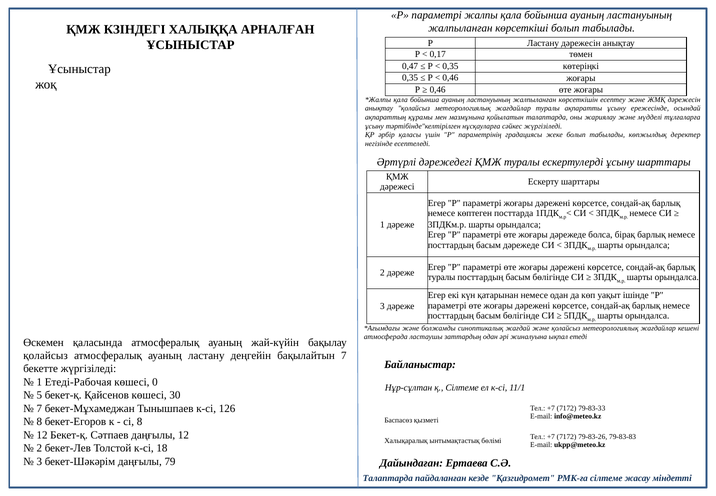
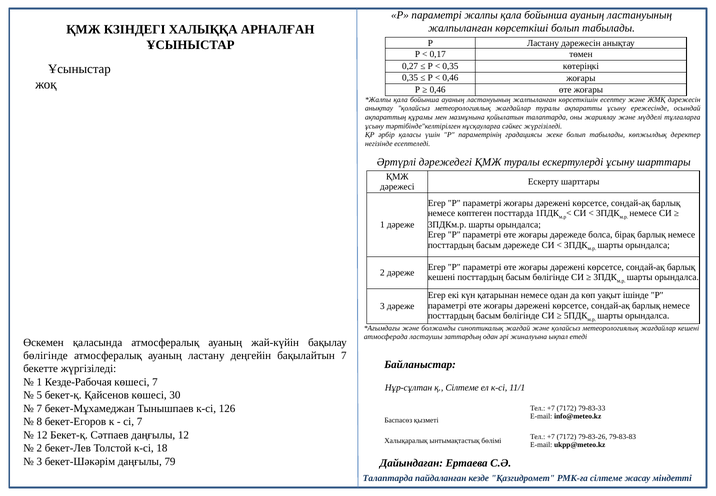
0,47: 0,47 -> 0,27 (410, 66)
туралы: туралы -> кешені (441, 277)
қолайсыз: қолайсыз -> бөлігінде (46, 355)
Етеді-Рабочая: Етеді-Рабочая -> Кезде-Рабочая (78, 382)
көшесі 0: 0 -> 7 (155, 382)
сі 8: 8 -> 7 (140, 421)
